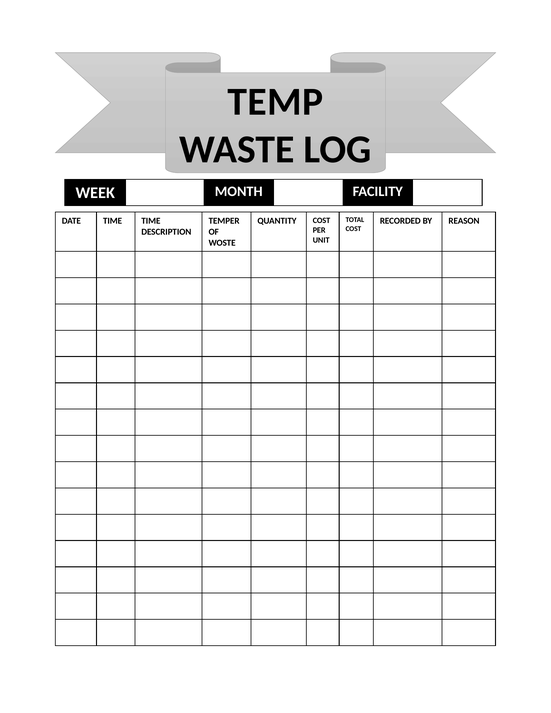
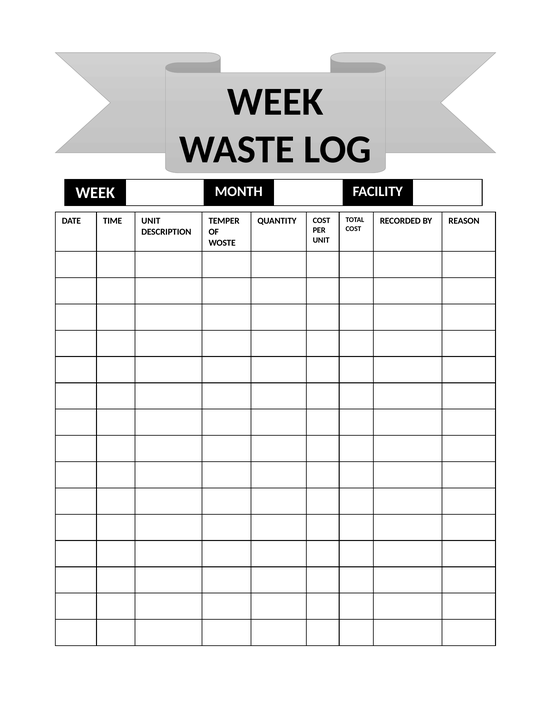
TEMP: TEMP -> WEEK (275, 102)
TIME TIME: TIME -> UNIT (151, 221)
